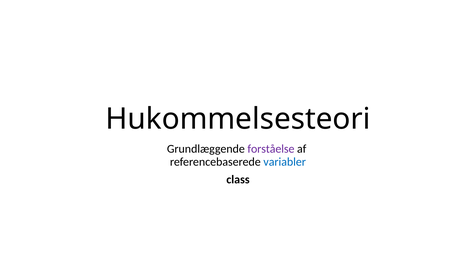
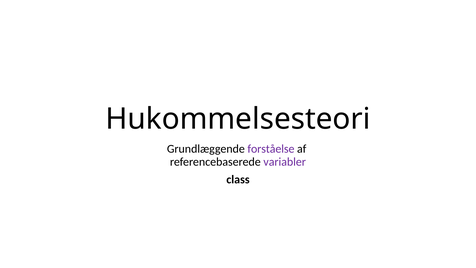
variabler colour: blue -> purple (285, 162)
